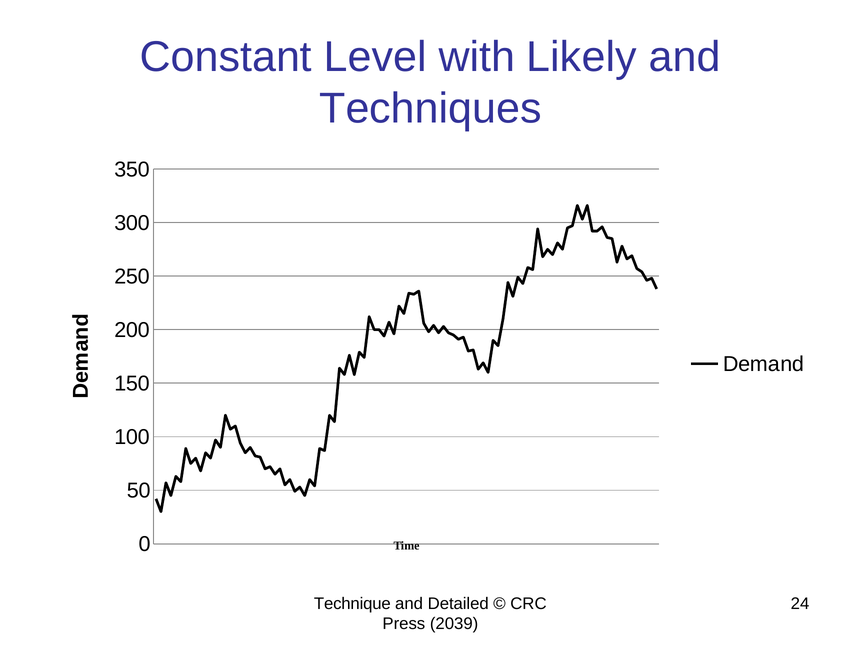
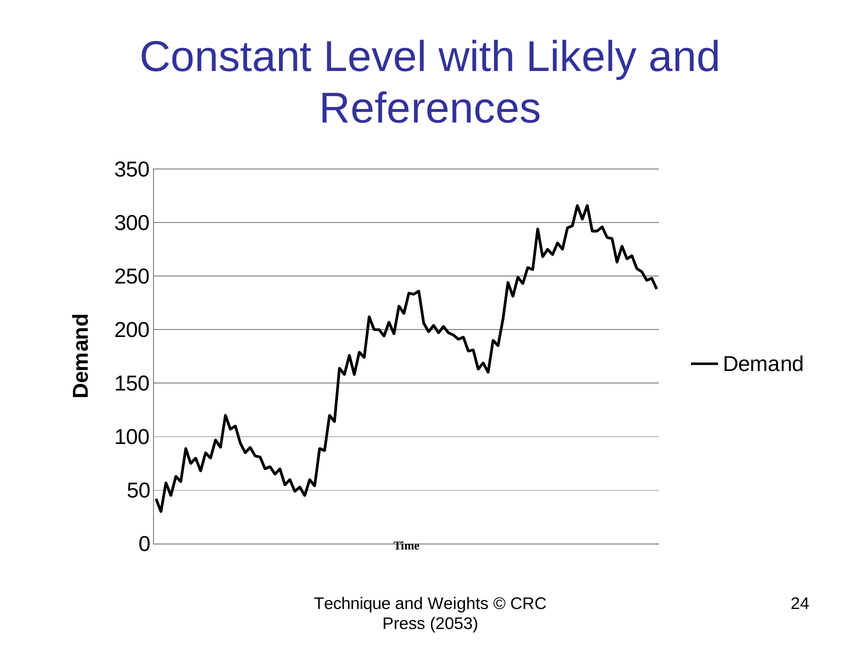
Techniques: Techniques -> References (430, 109)
Detailed: Detailed -> Weights (458, 604)
2039: 2039 -> 2053 (454, 624)
